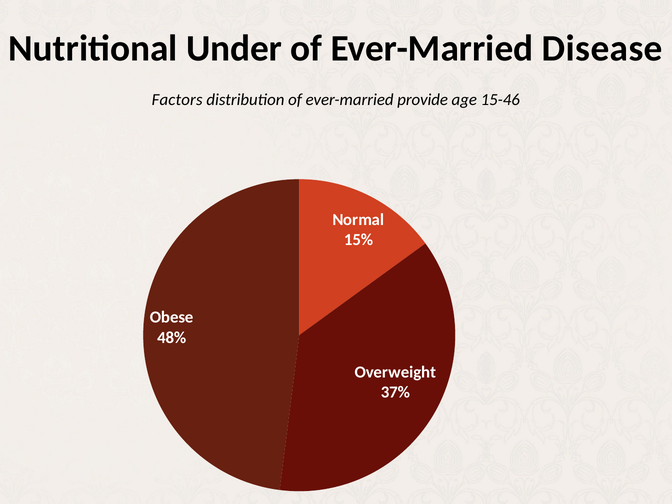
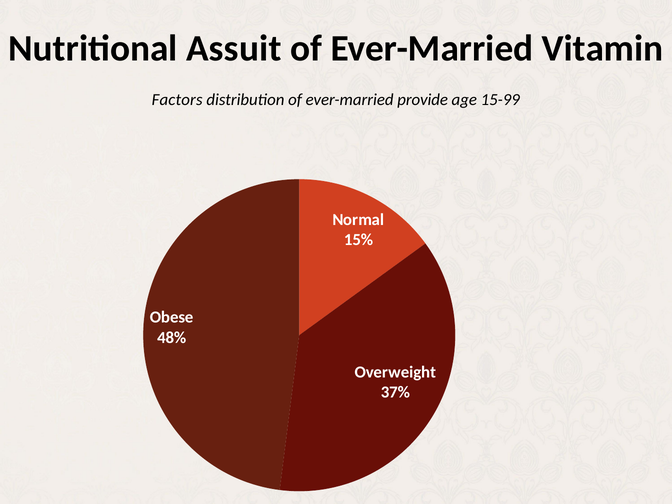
Under: Under -> Assuit (234, 48)
Disease: Disease -> Vitamin (602, 48)
15-46: 15-46 -> 15-99 (500, 100)
